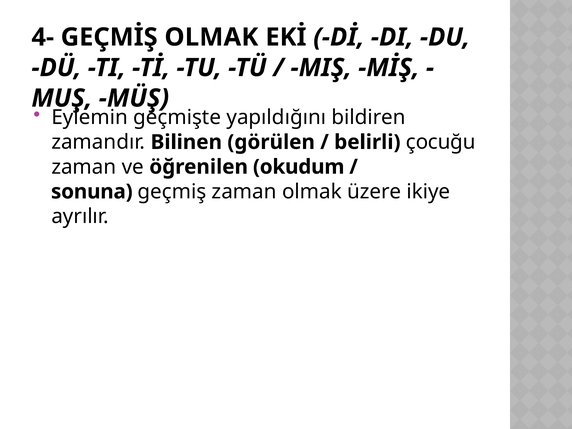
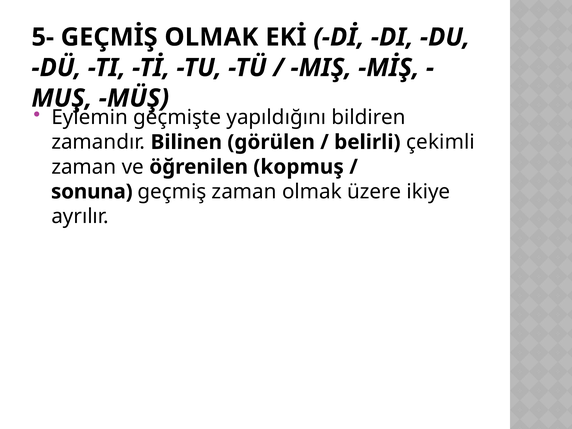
4-: 4- -> 5- (43, 37)
çocuğu: çocuğu -> çekimli (441, 142)
okudum: okudum -> kopmuş (299, 167)
